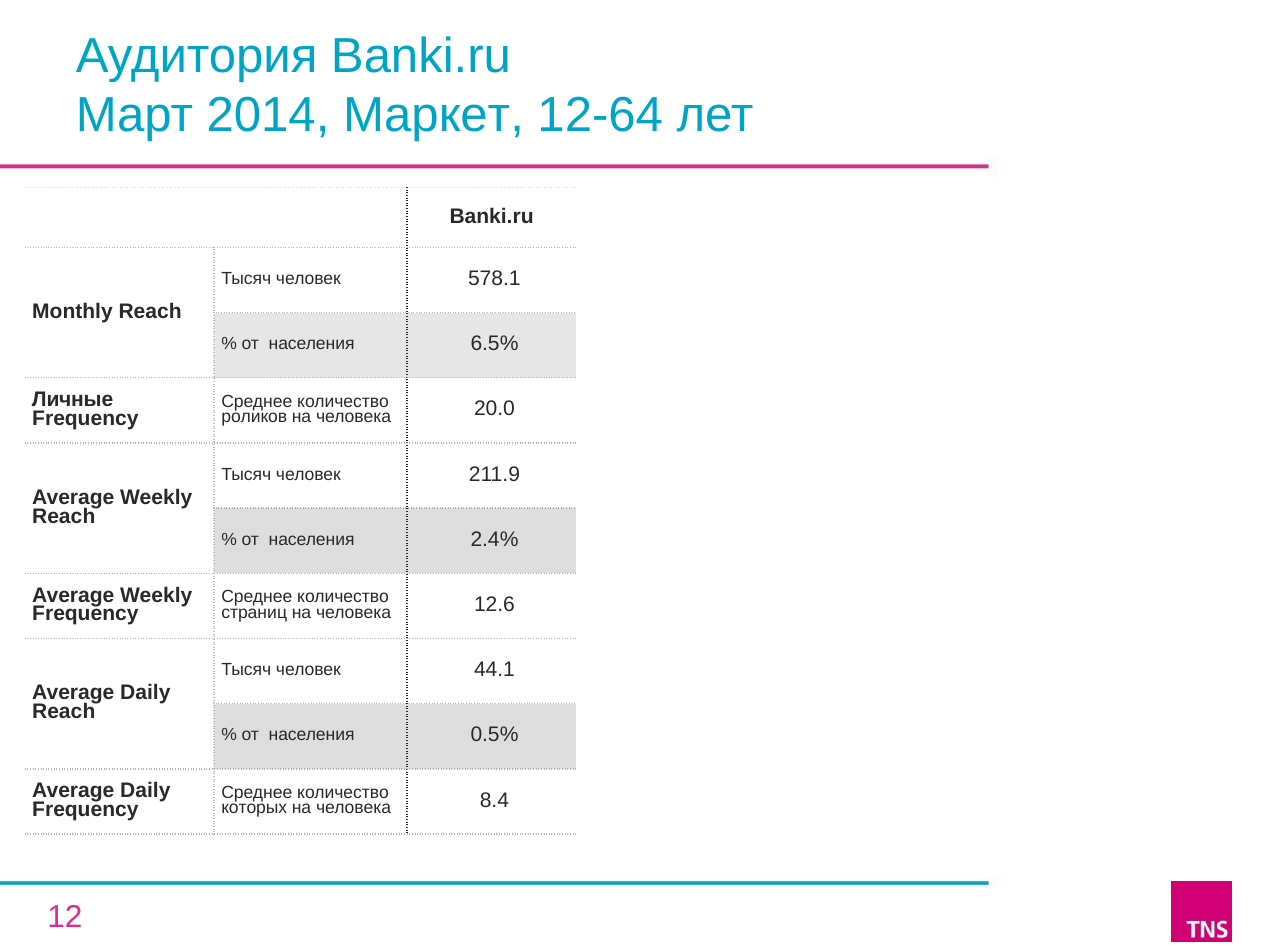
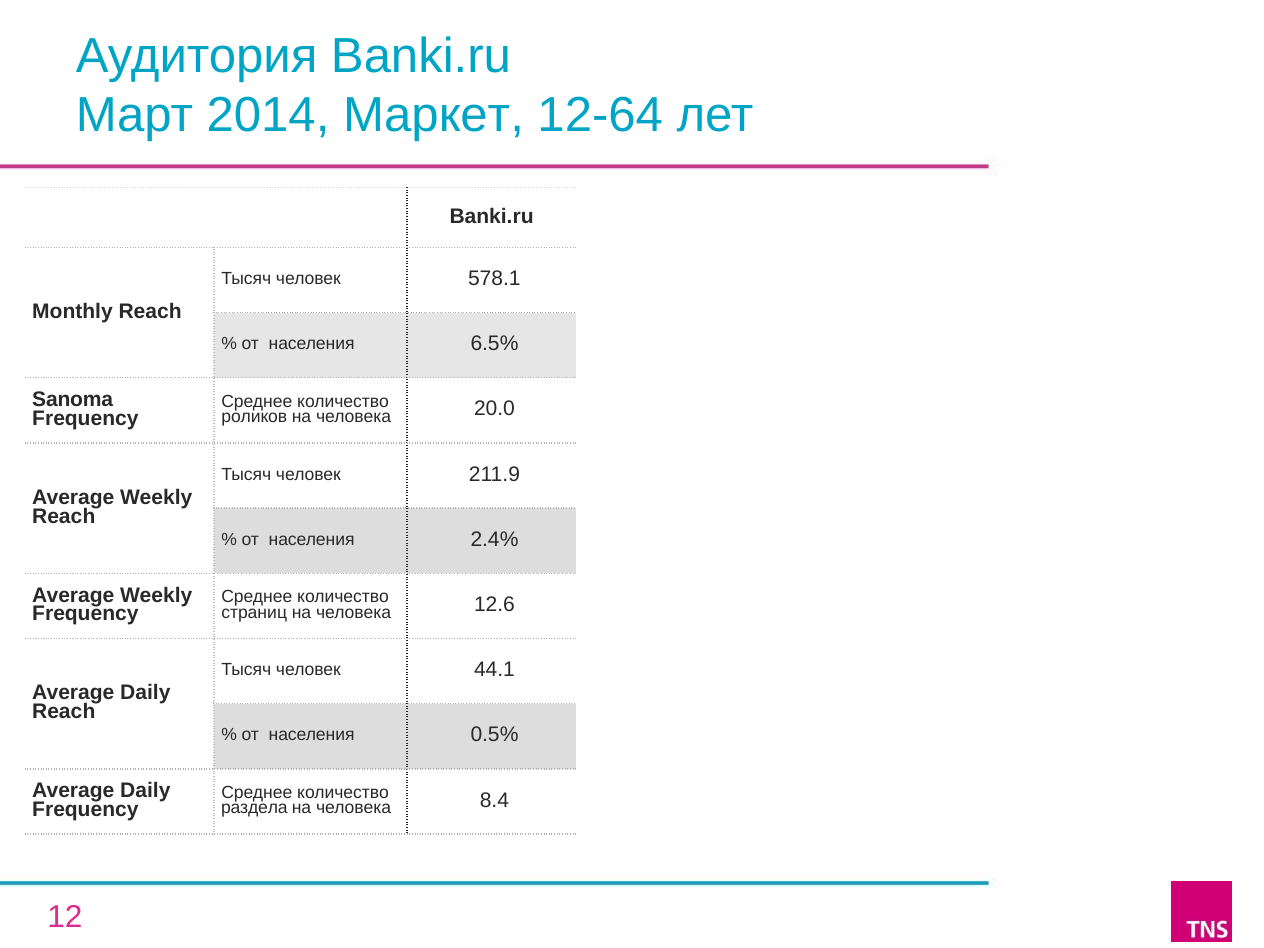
Личные: Личные -> Sanoma (73, 400)
которых: которых -> раздела (254, 808)
